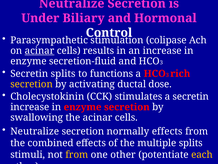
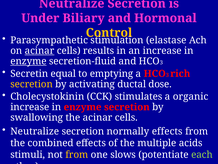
Control colour: white -> yellow (109, 33)
colipase: colipase -> elastase (166, 40)
enzyme underline: none -> present (28, 61)
Secretin splits: splits -> equal (63, 73)
functions: functions -> emptying (112, 73)
a secretin: secretin -> organic (191, 96)
multiple splits: splits -> acids (191, 143)
one other: other -> slows (123, 154)
each colour: yellow -> light green (202, 154)
